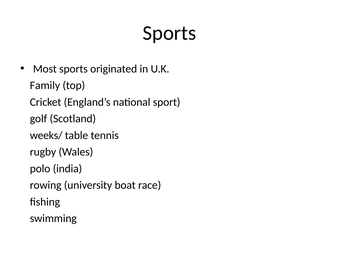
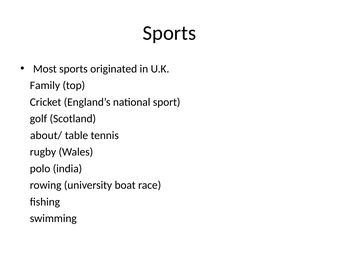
weeks/: weeks/ -> about/ (46, 135)
